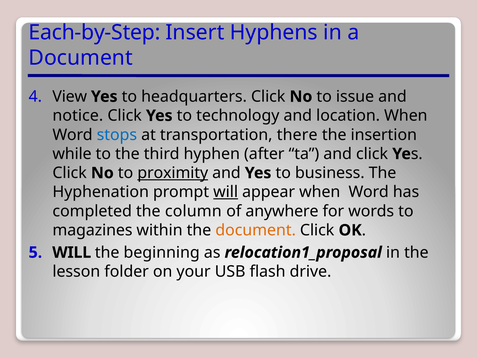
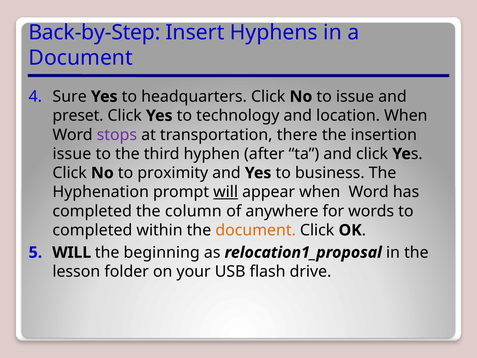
Each-by-Step: Each-by-Step -> Back-by-Step (94, 32)
View: View -> Sure (70, 97)
notice: notice -> preset (78, 116)
stops colour: blue -> purple (117, 135)
while: while -> issue (72, 154)
proximity underline: present -> none (173, 173)
magazines: magazines -> completed (92, 230)
